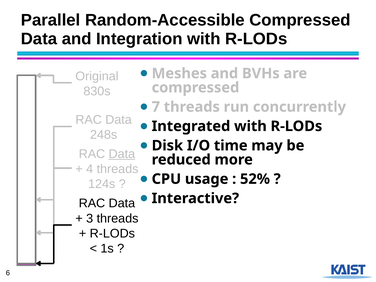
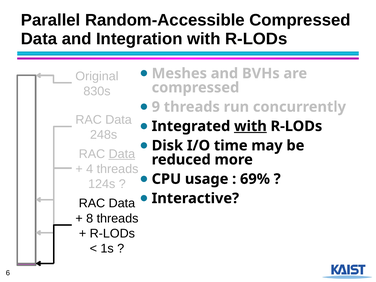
7: 7 -> 9 (156, 107)
with underline: none -> present (250, 126)
52%: 52% -> 69% (255, 179)
3: 3 -> 8 (90, 218)
